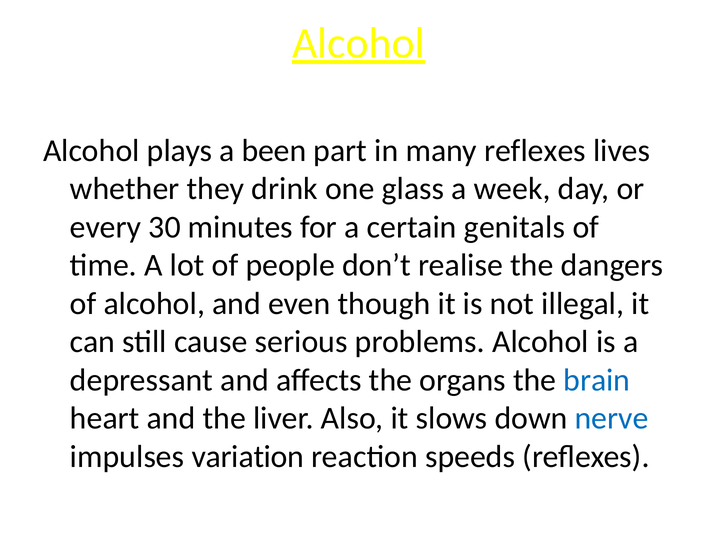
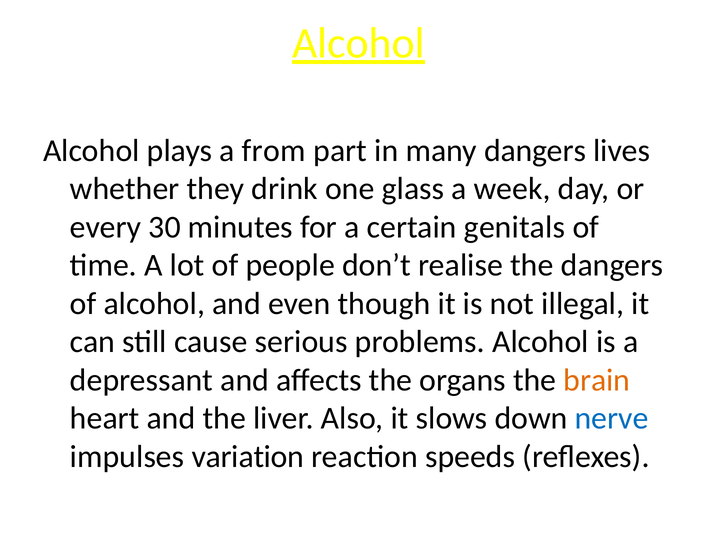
been: been -> from (274, 150)
many reflexes: reflexes -> dangers (535, 150)
brain colour: blue -> orange (597, 380)
